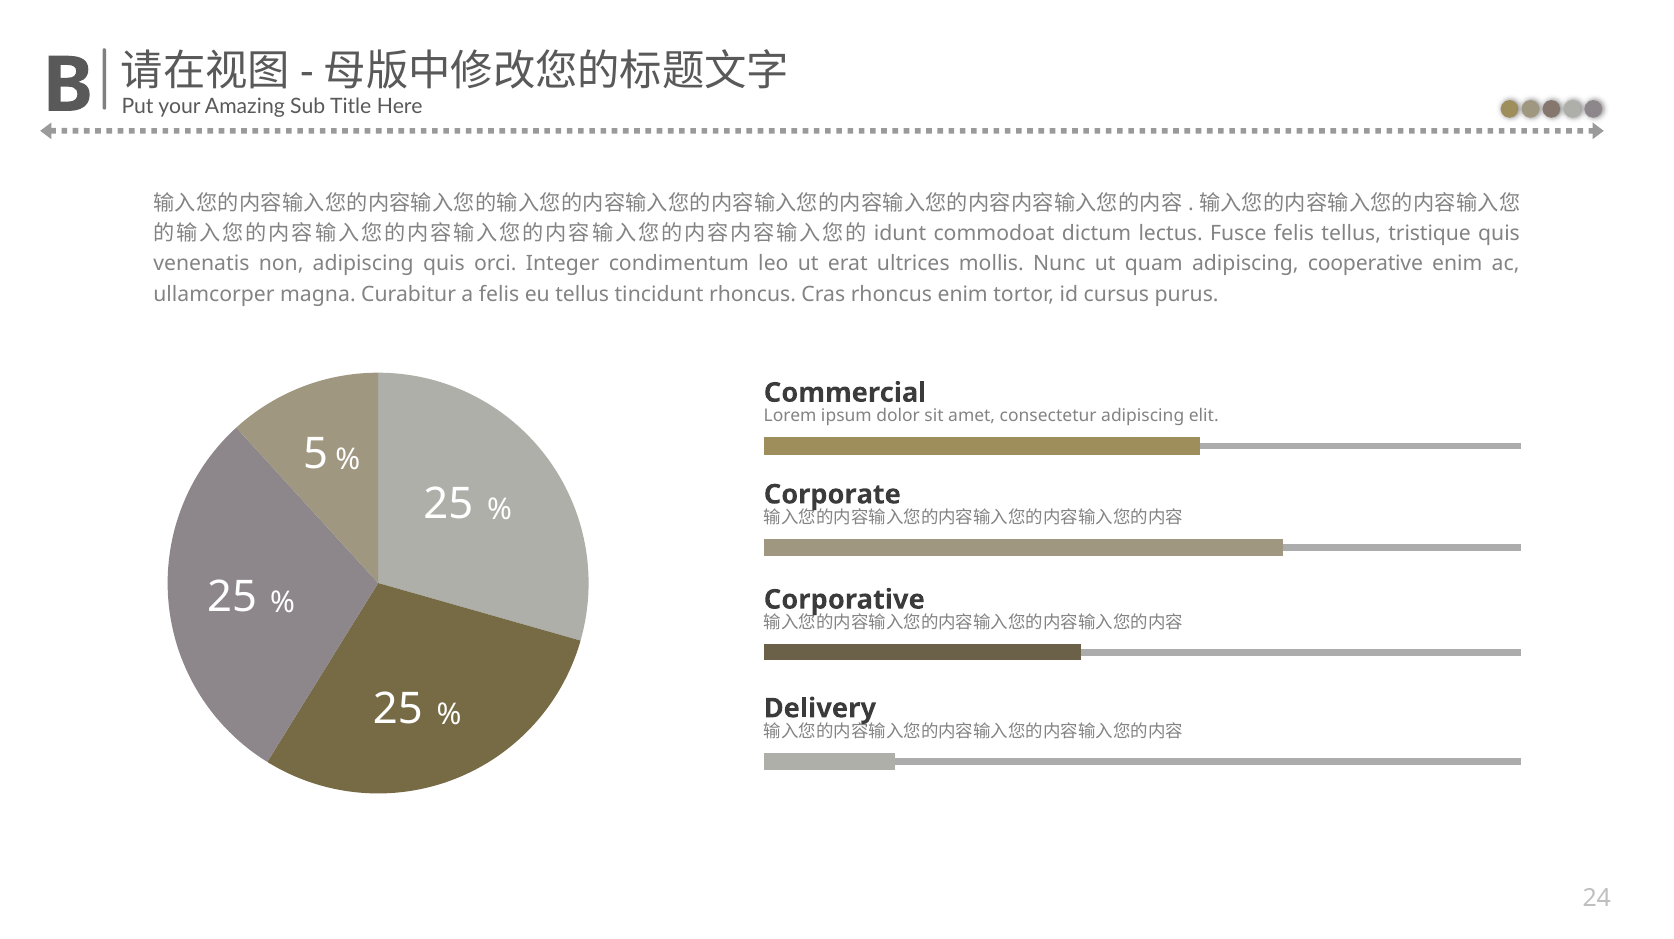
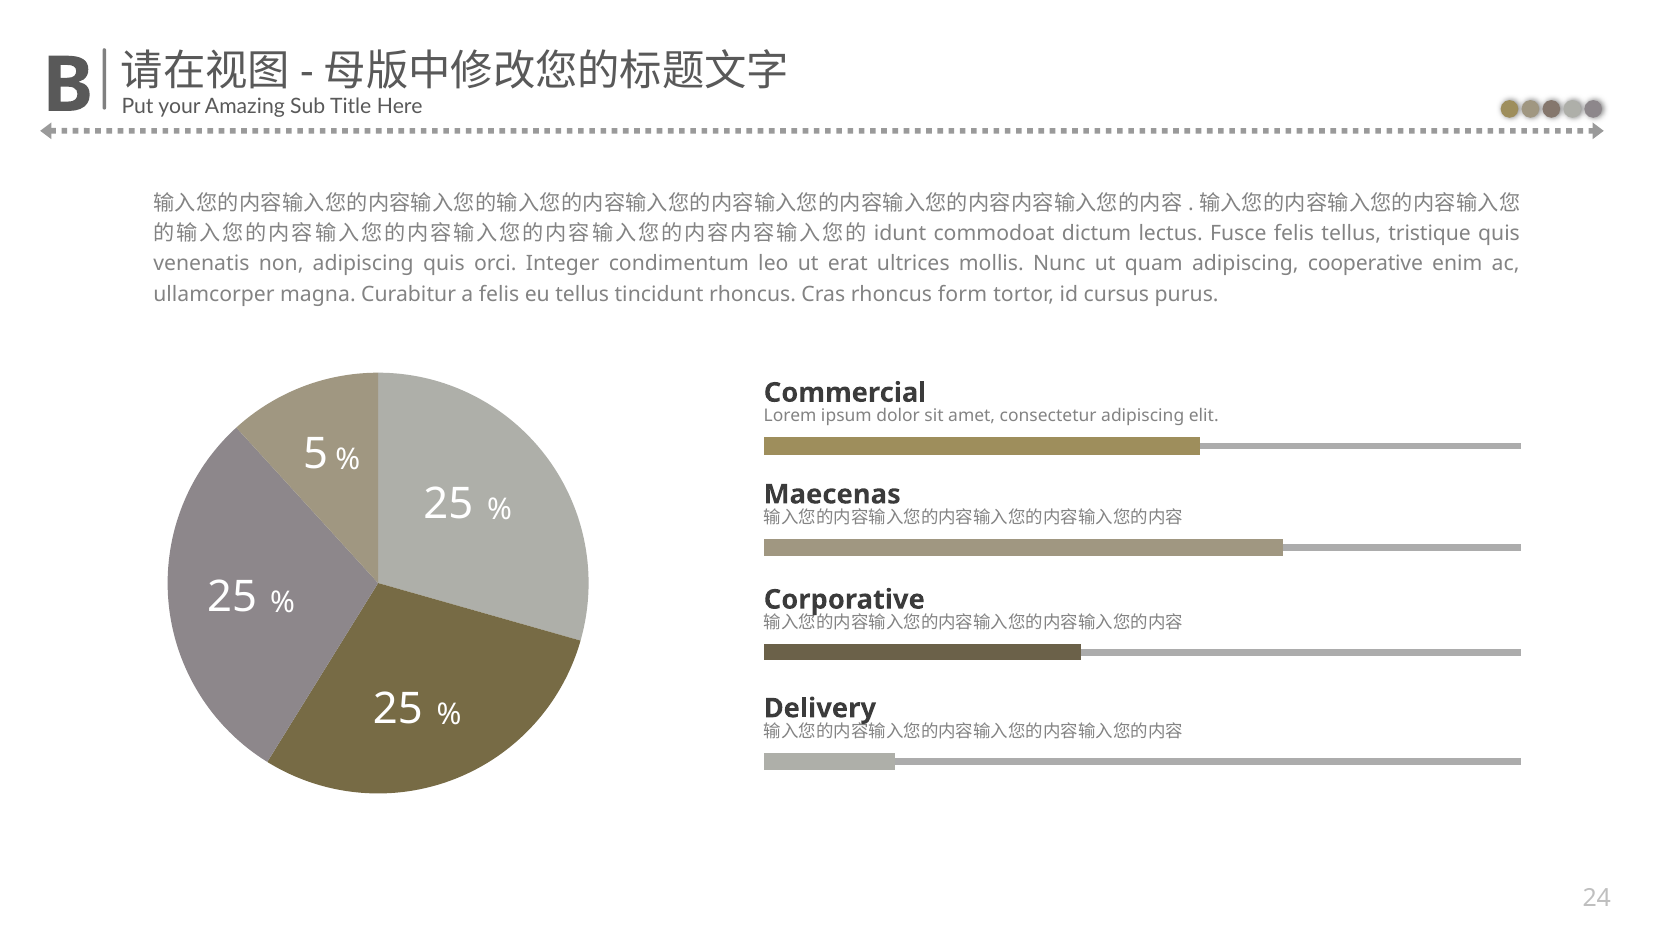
rhoncus enim: enim -> form (963, 295)
Corporate: Corporate -> Maecenas (832, 495)
